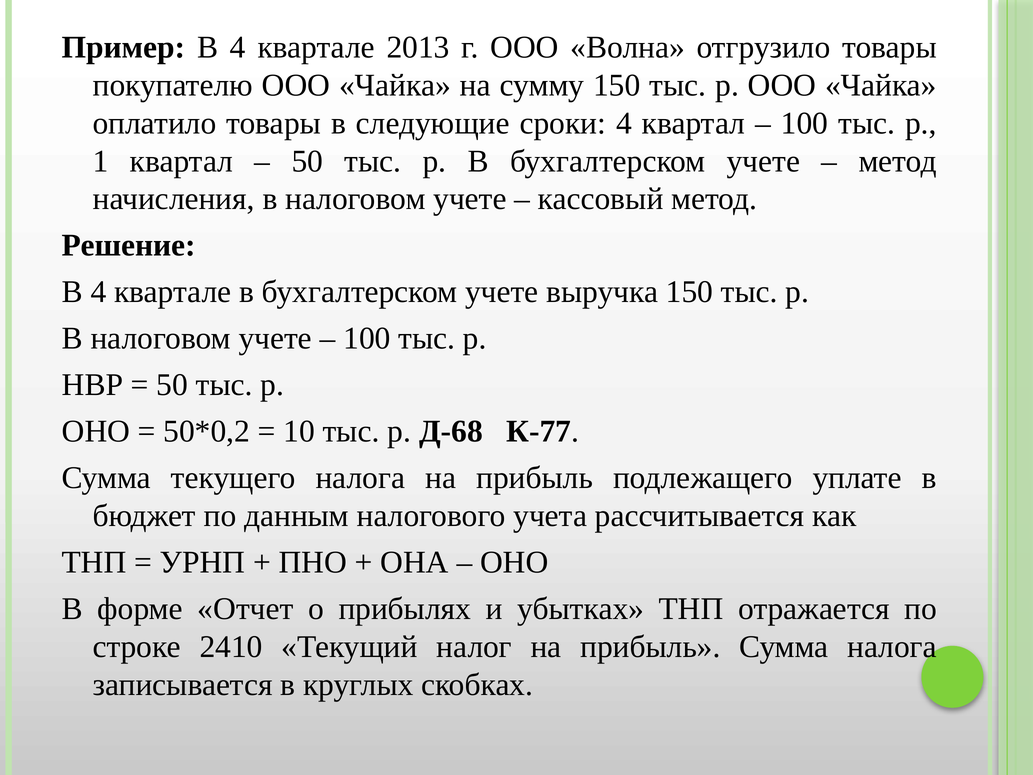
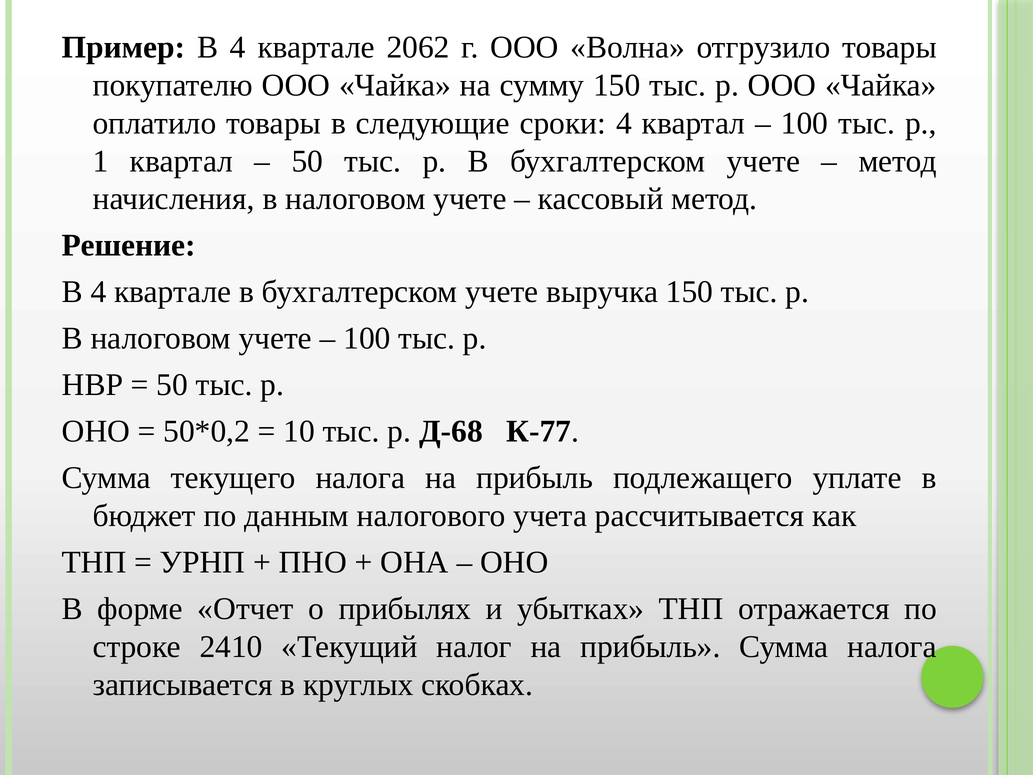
2013: 2013 -> 2062 (418, 48)
